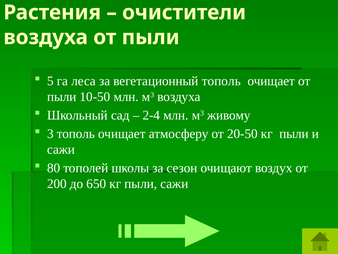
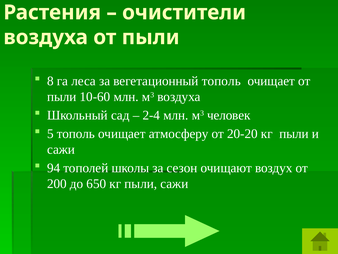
5: 5 -> 8 (50, 81)
10-50: 10-50 -> 10-60 (95, 97)
живому: живому -> человек (229, 115)
3: 3 -> 5 (50, 134)
20-50: 20-50 -> 20-20 (242, 134)
80: 80 -> 94 (54, 168)
